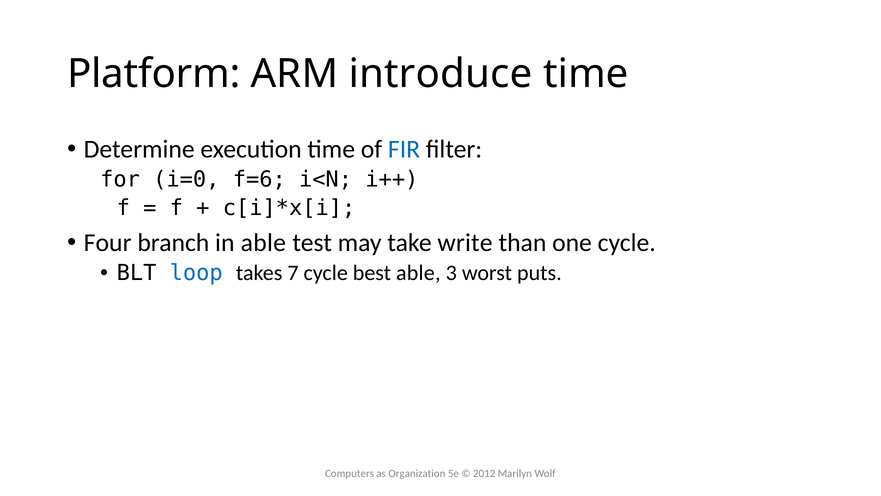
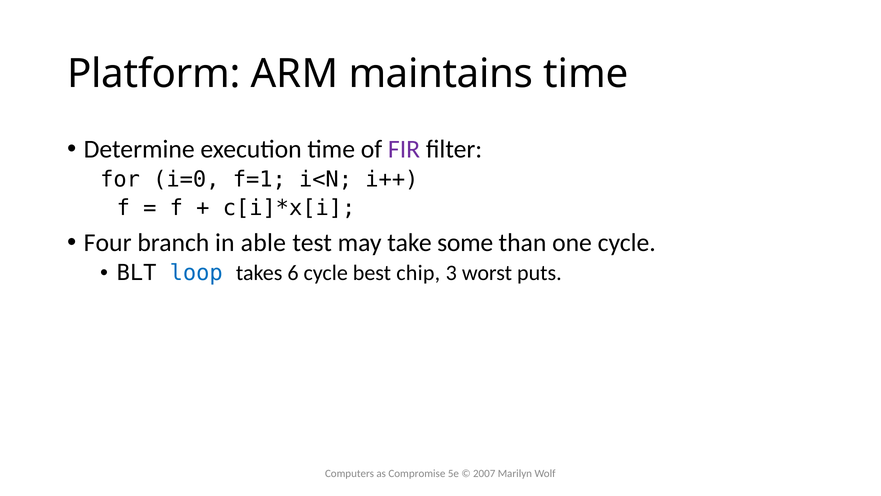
introduce: introduce -> maintains (441, 74)
FIR colour: blue -> purple (404, 149)
f=6: f=6 -> f=1 (259, 179)
write: write -> some (465, 243)
7: 7 -> 6 (293, 273)
best able: able -> chip (418, 273)
Organization: Organization -> Compromise (417, 473)
2012: 2012 -> 2007 (484, 473)
